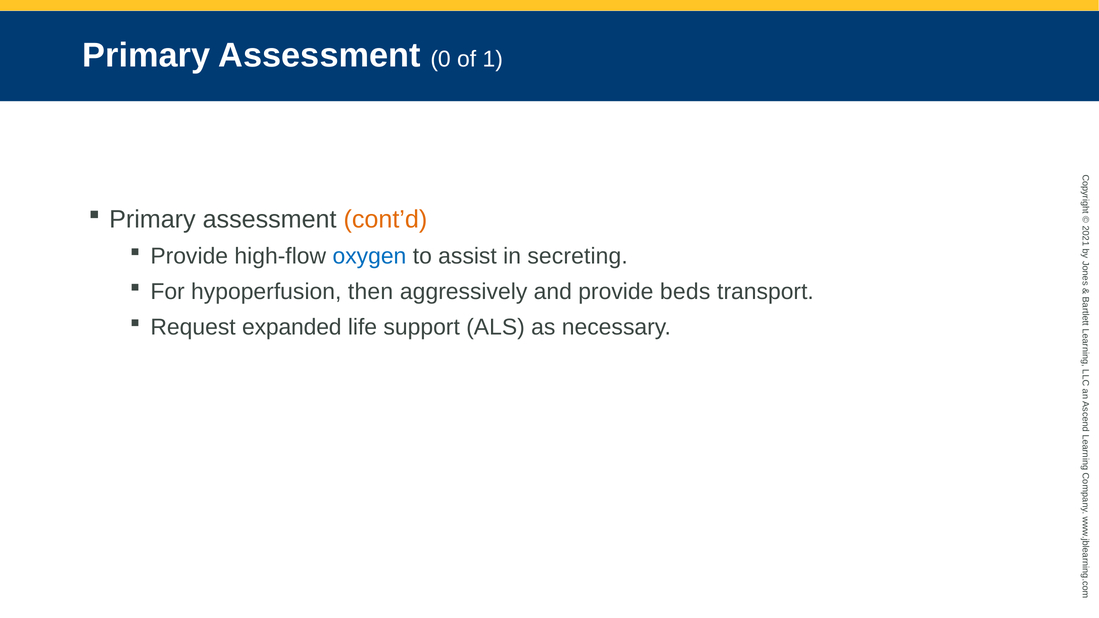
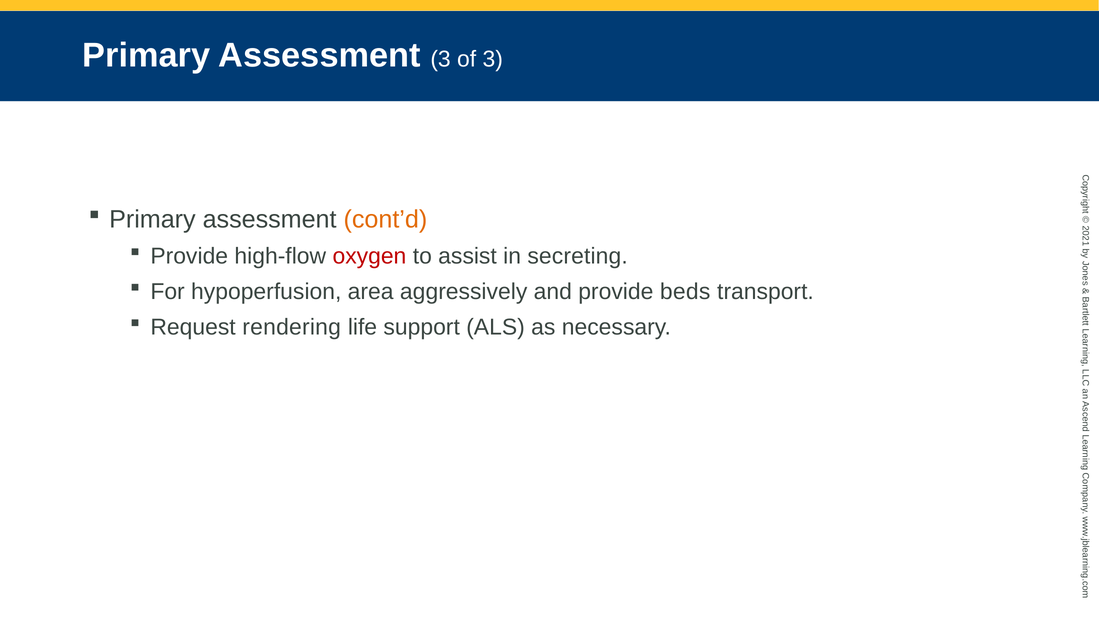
Assessment 0: 0 -> 3 (441, 59)
of 1: 1 -> 3 (493, 59)
oxygen colour: blue -> red (369, 256)
then: then -> area (371, 292)
expanded: expanded -> rendering (292, 327)
